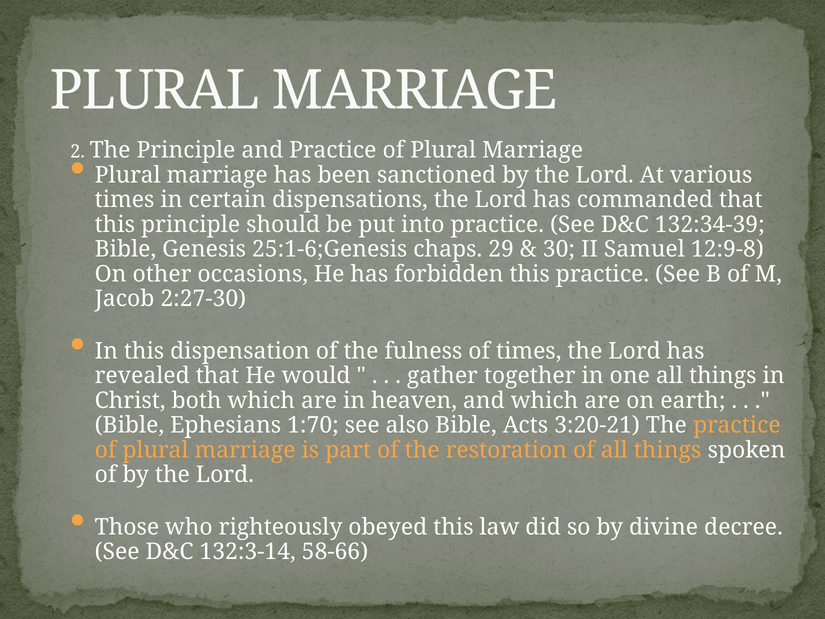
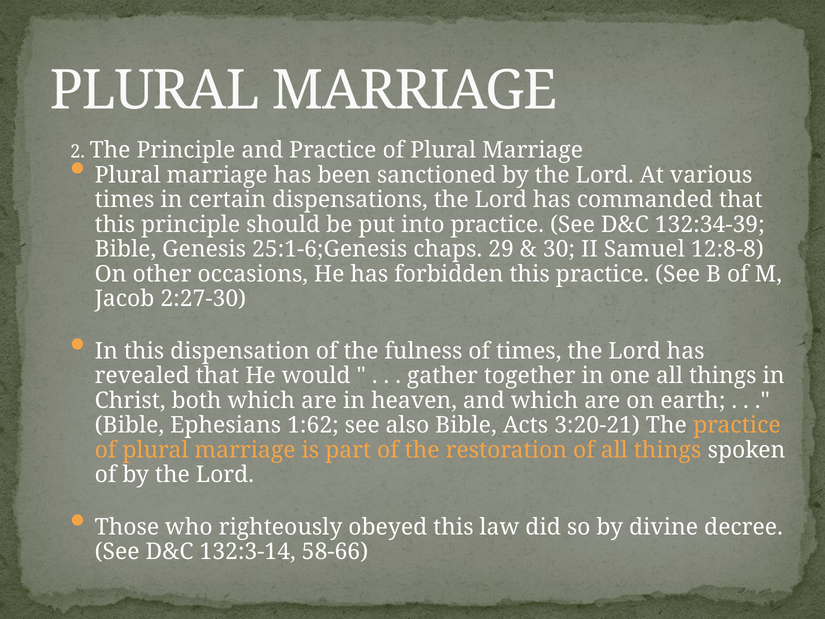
12:9-8: 12:9-8 -> 12:8-8 (727, 249)
1:70: 1:70 -> 1:62 (313, 425)
